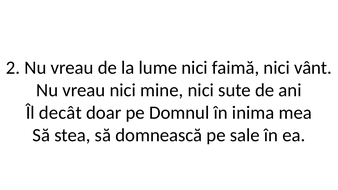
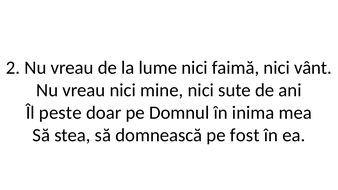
decât: decât -> peste (60, 113)
sale: sale -> fost (245, 135)
